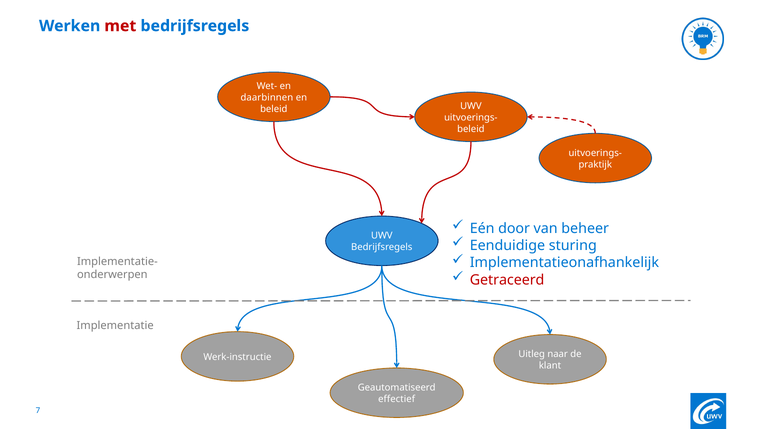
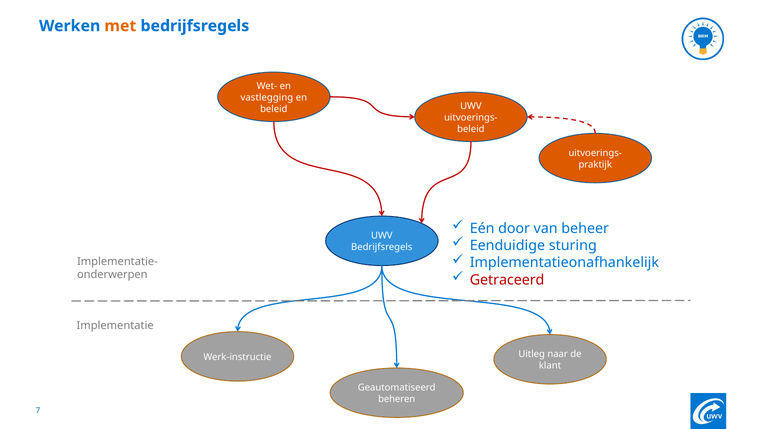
met colour: red -> orange (120, 26)
daarbinnen: daarbinnen -> vastlegging (267, 97)
effectief: effectief -> beheren (397, 399)
